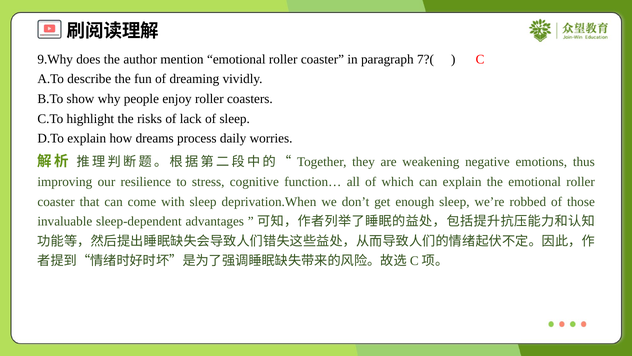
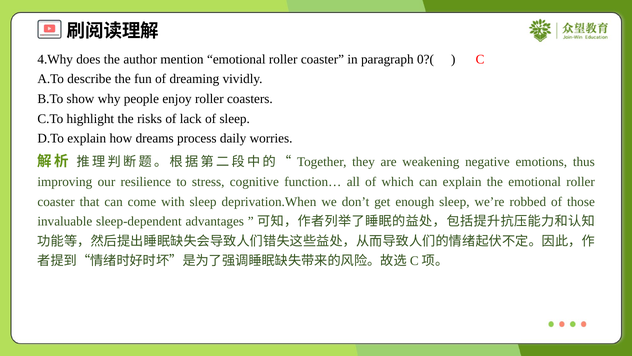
9.Why: 9.Why -> 4.Why (55, 59)
7?(: 7?( -> 0?( (425, 59)
